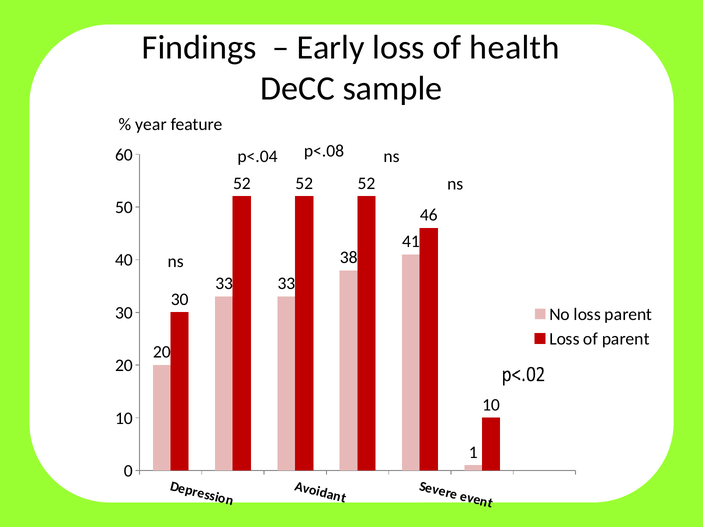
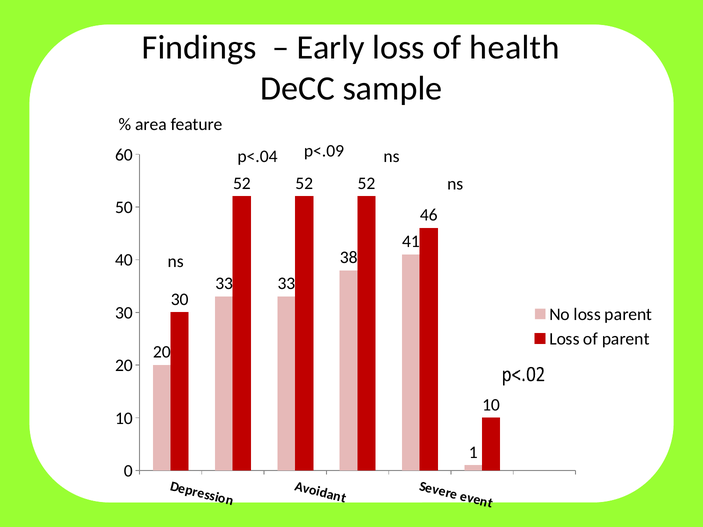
year: year -> area (151, 125)
p<.08: p<.08 -> p<.09 (324, 151)
